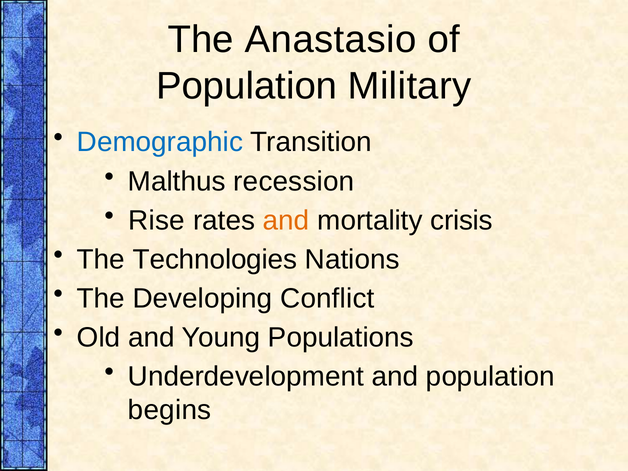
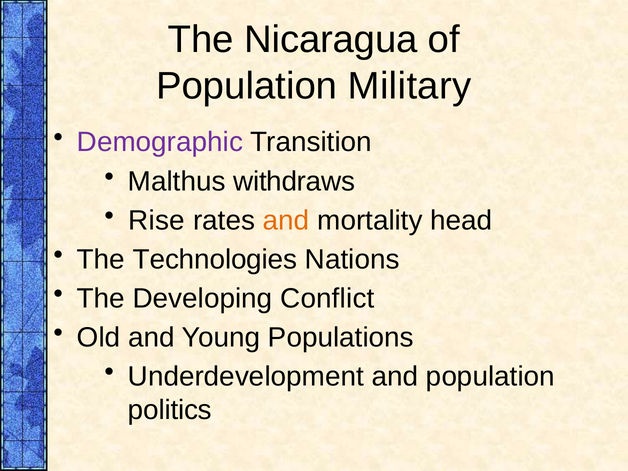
Anastasio: Anastasio -> Nicaragua (331, 40)
Demographic colour: blue -> purple (160, 142)
recession: recession -> withdraws (294, 181)
crisis: crisis -> head (461, 220)
begins: begins -> politics (170, 410)
